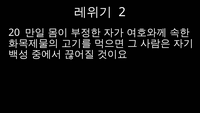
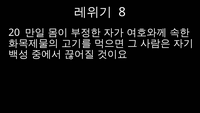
2: 2 -> 8 (122, 12)
